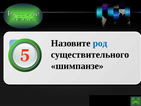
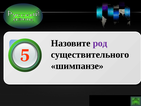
род colour: blue -> purple (100, 43)
